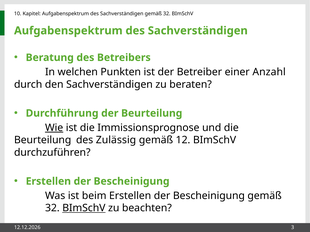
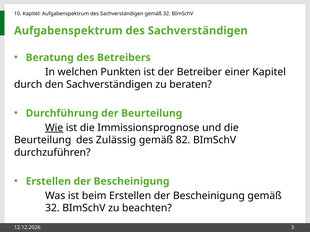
einer Anzahl: Anzahl -> Kapitel (269, 72)
12: 12 -> 82 (183, 140)
BImSchV underline: present -> none (84, 209)
